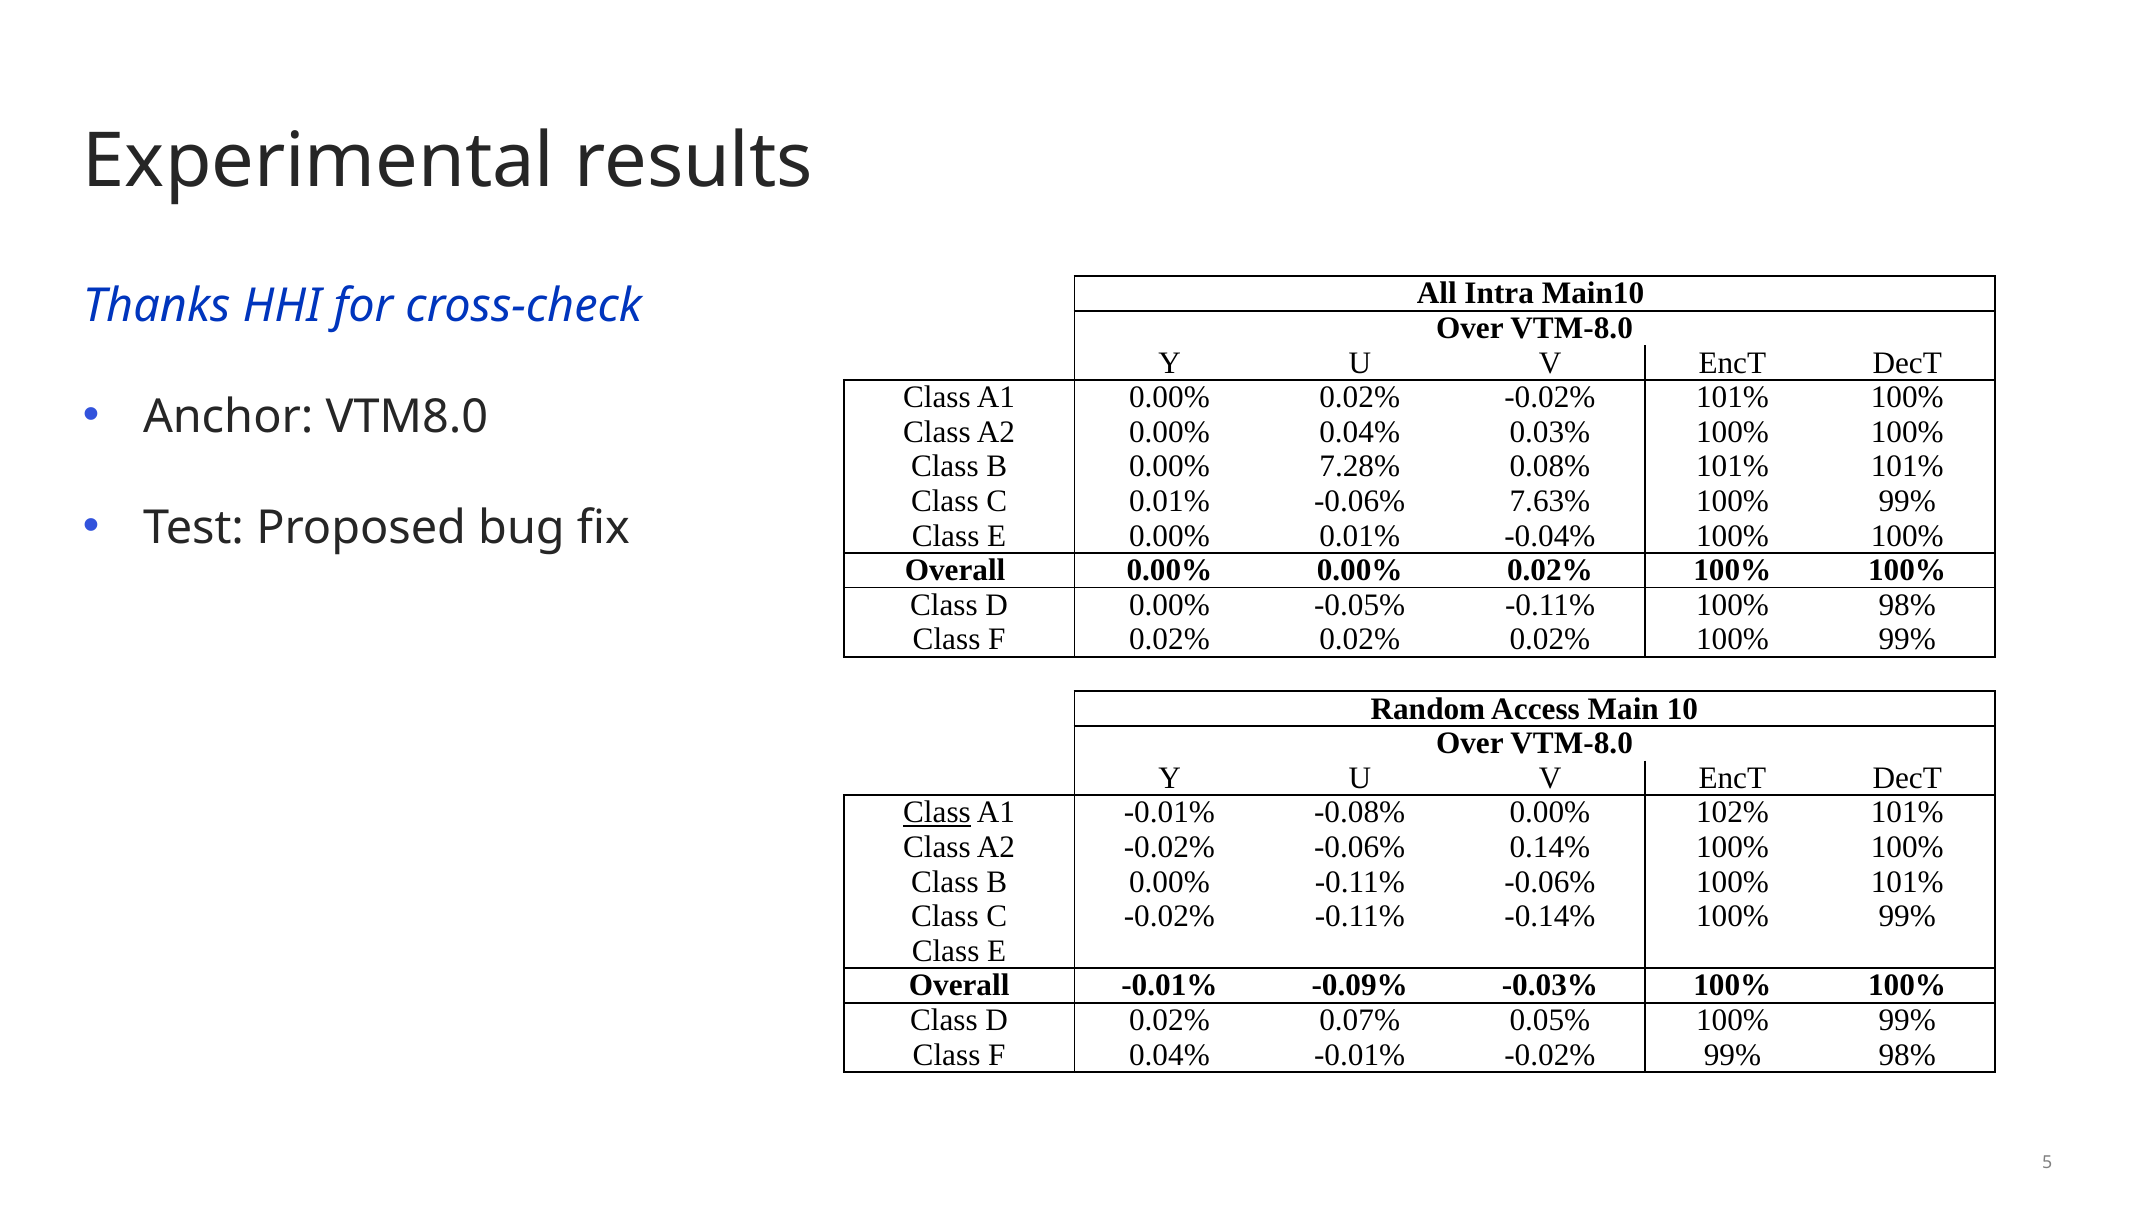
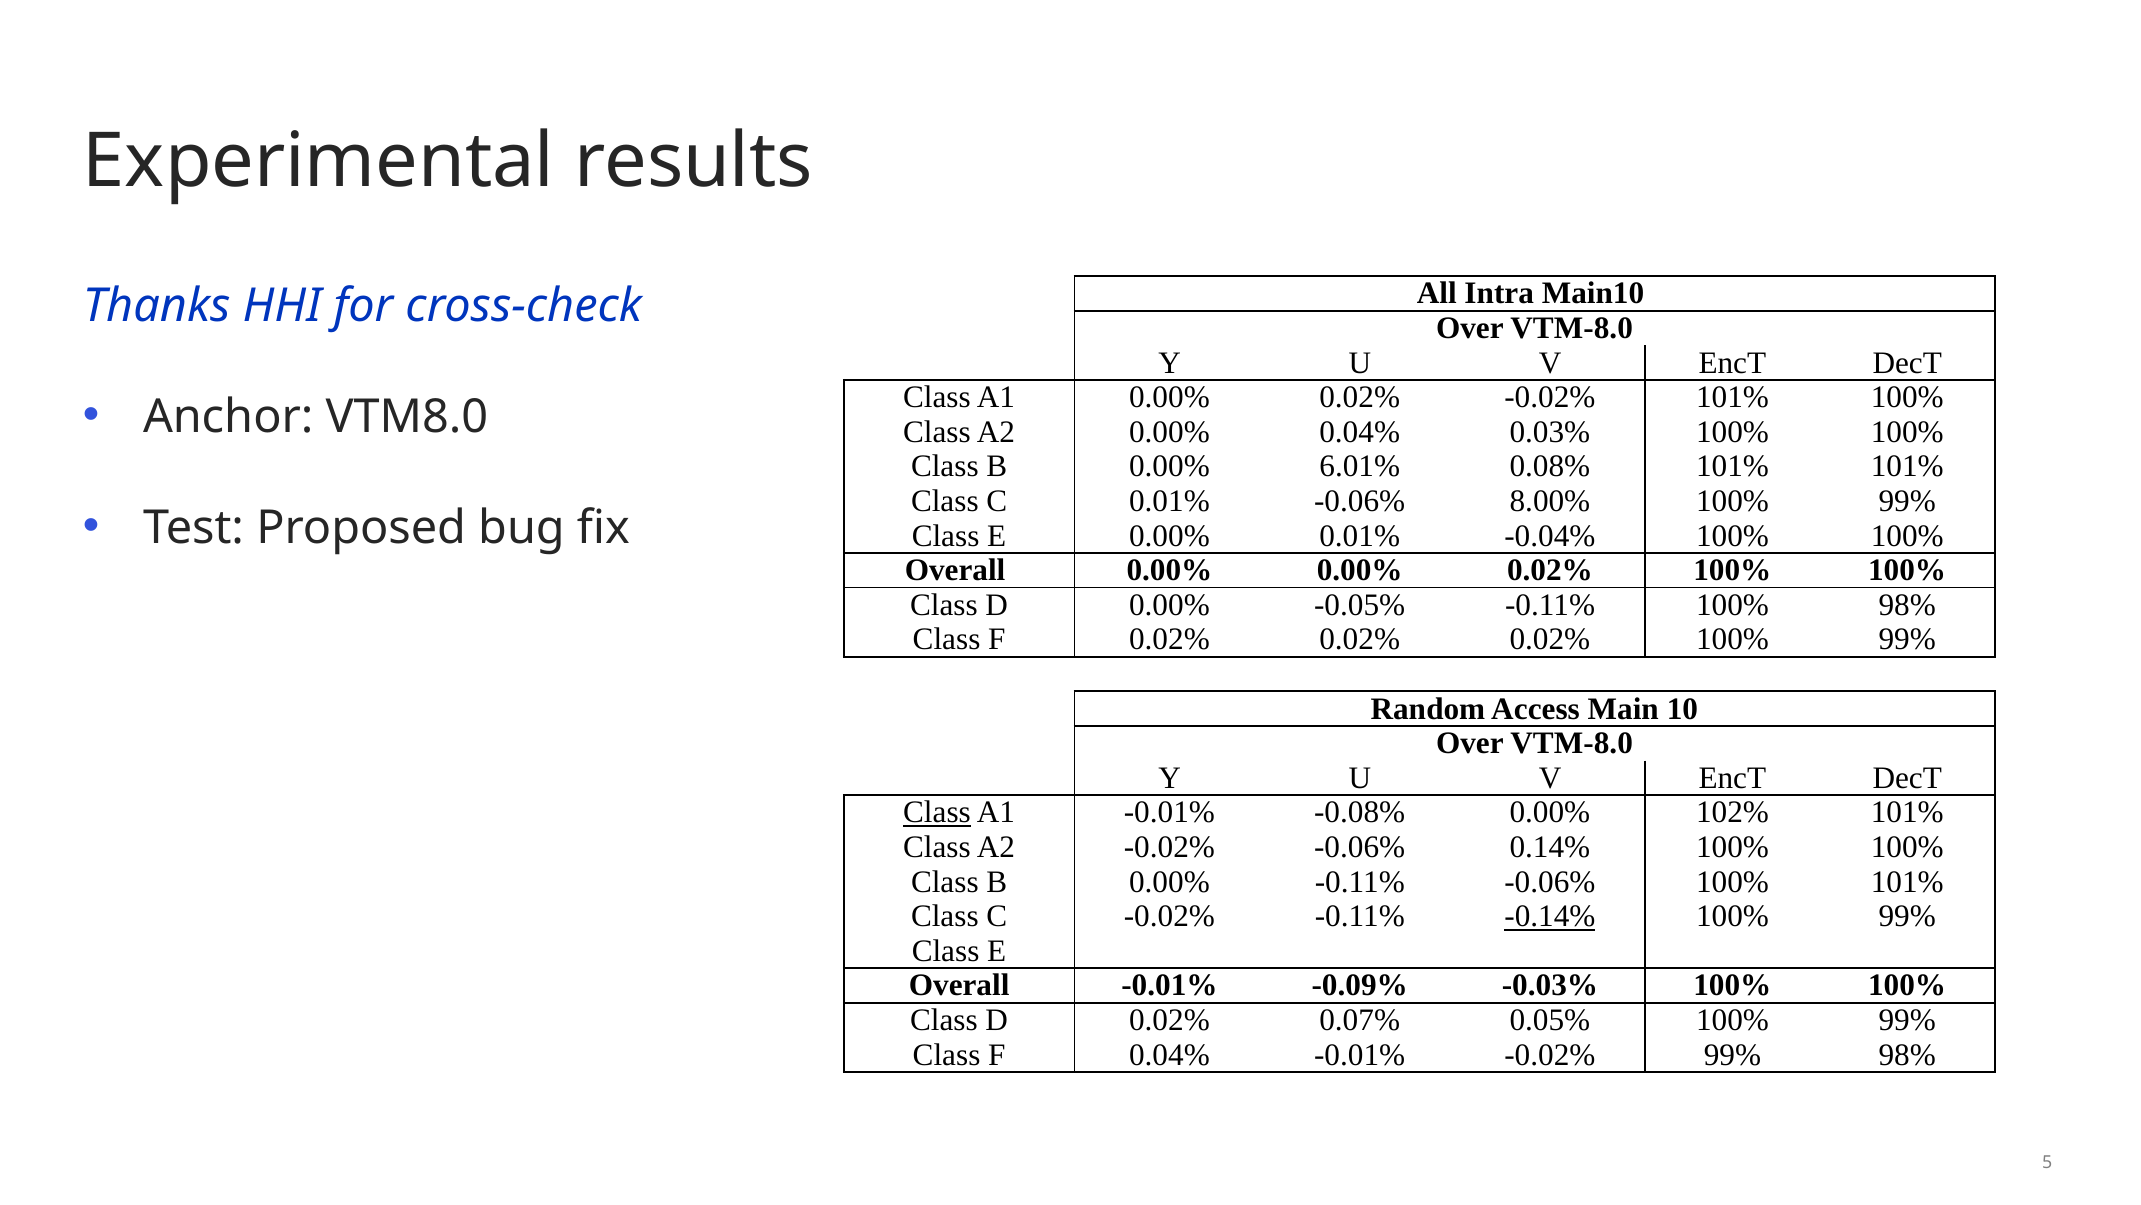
7.28%: 7.28% -> 6.01% (1360, 466)
7.63%: 7.63% -> 8.00% (1550, 501)
-0.14% underline: none -> present (1550, 916)
